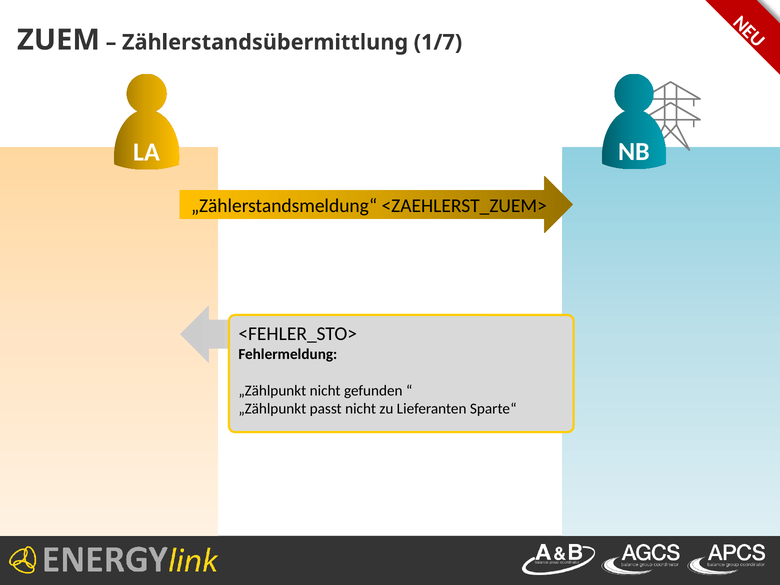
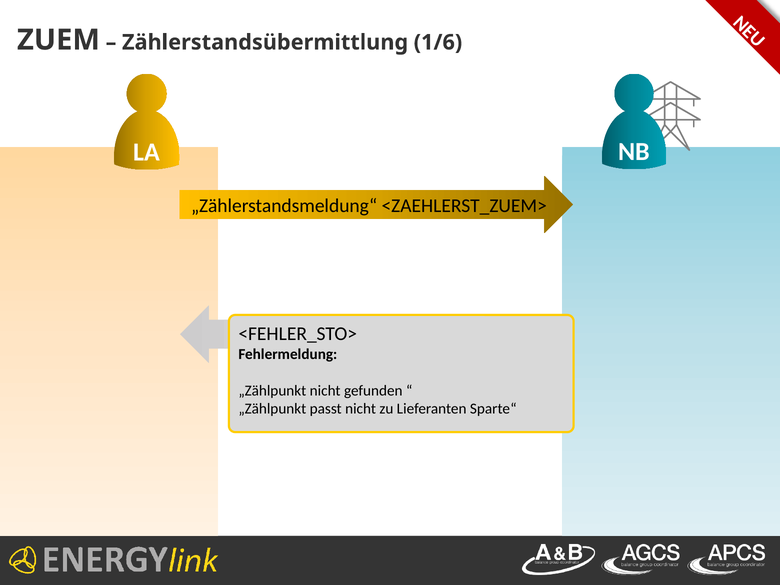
1/7: 1/7 -> 1/6 (438, 42)
